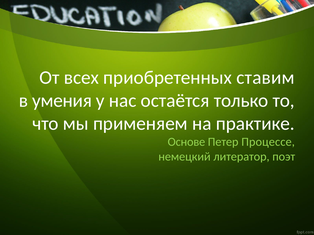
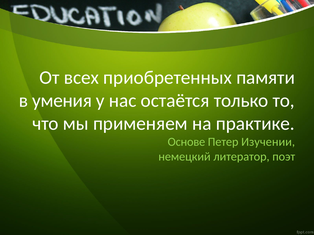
ставим: ставим -> памяти (266, 78)
Процессе: Процессе -> Изучении (268, 142)
